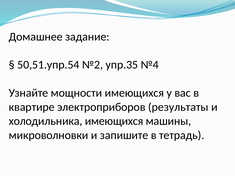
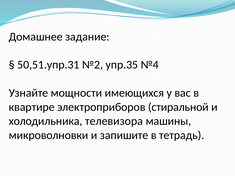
50,51.упр.54: 50,51.упр.54 -> 50,51.упр.31 (48, 65)
результаты: результаты -> стиральной (178, 107)
холодильника имеющихся: имеющихся -> телевизора (114, 121)
